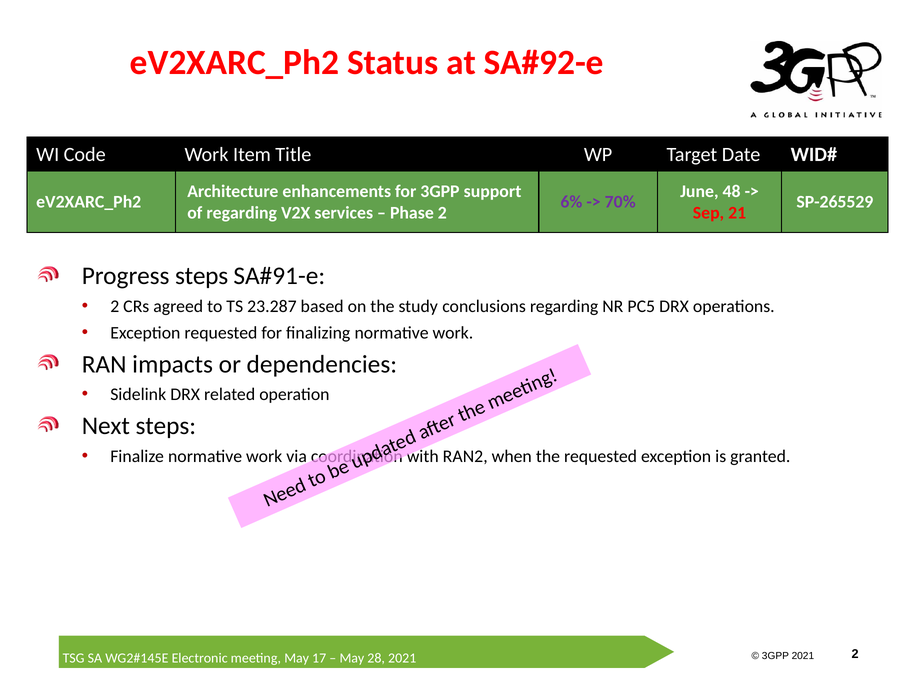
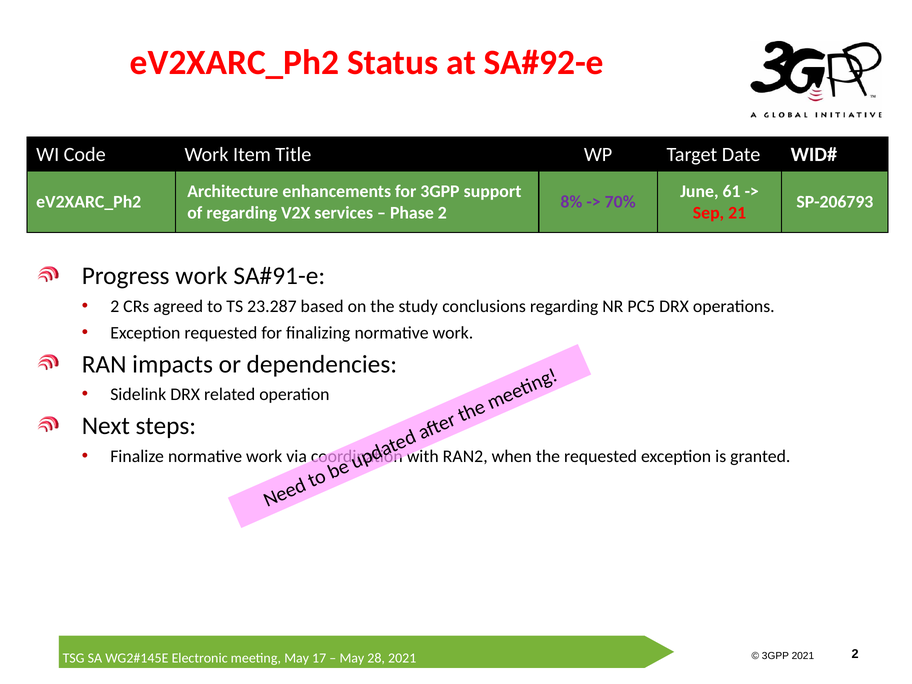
48: 48 -> 61 (732, 191)
6%: 6% -> 8% (571, 202)
SP-265529: SP-265529 -> SP-206793 (835, 202)
Progress steps: steps -> work (201, 276)
